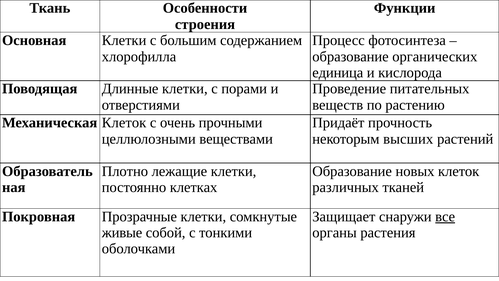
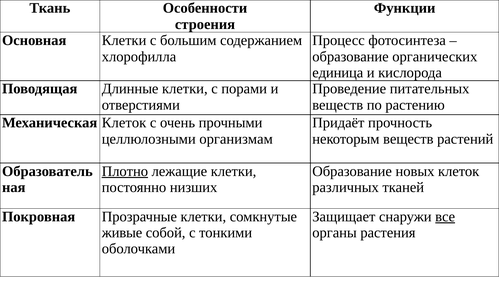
веществами: веществами -> организмам (236, 139)
некоторым высших: высших -> веществ (408, 139)
Плотно underline: none -> present (125, 171)
клетках: клетках -> низших (194, 187)
